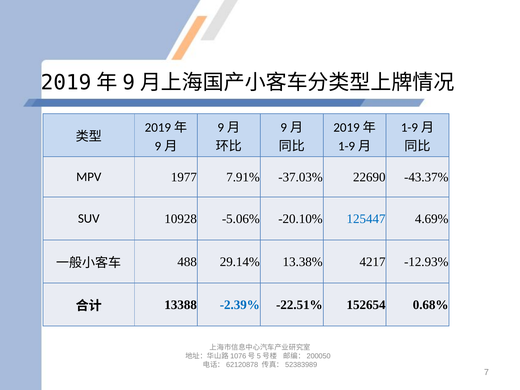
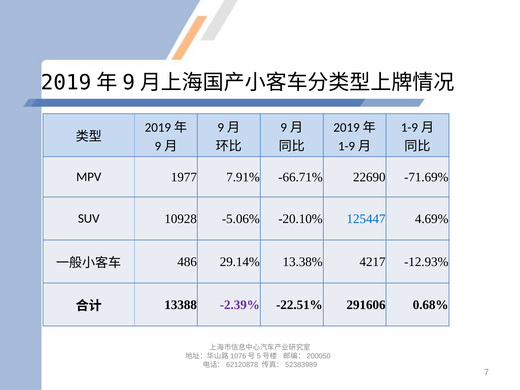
-37.03%: -37.03% -> -66.71% (300, 177)
-43.37%: -43.37% -> -71.69% (426, 177)
488: 488 -> 486 (187, 262)
-2.39% colour: blue -> purple (240, 305)
152654: 152654 -> 291606 (366, 305)
